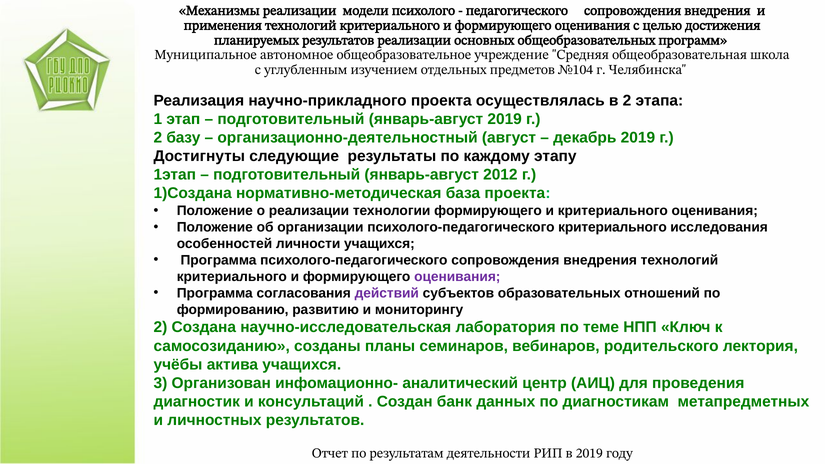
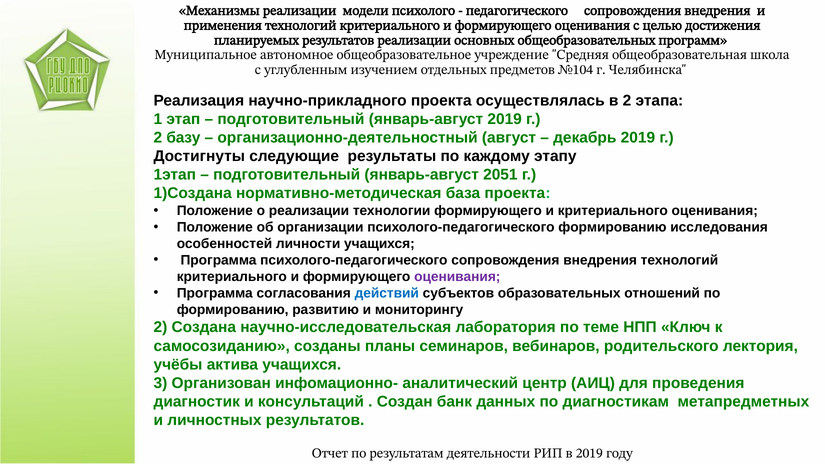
2012: 2012 -> 2051 (500, 175)
психолого-педагогического критериального: критериального -> формированию (612, 227)
действий colour: purple -> blue (387, 293)
